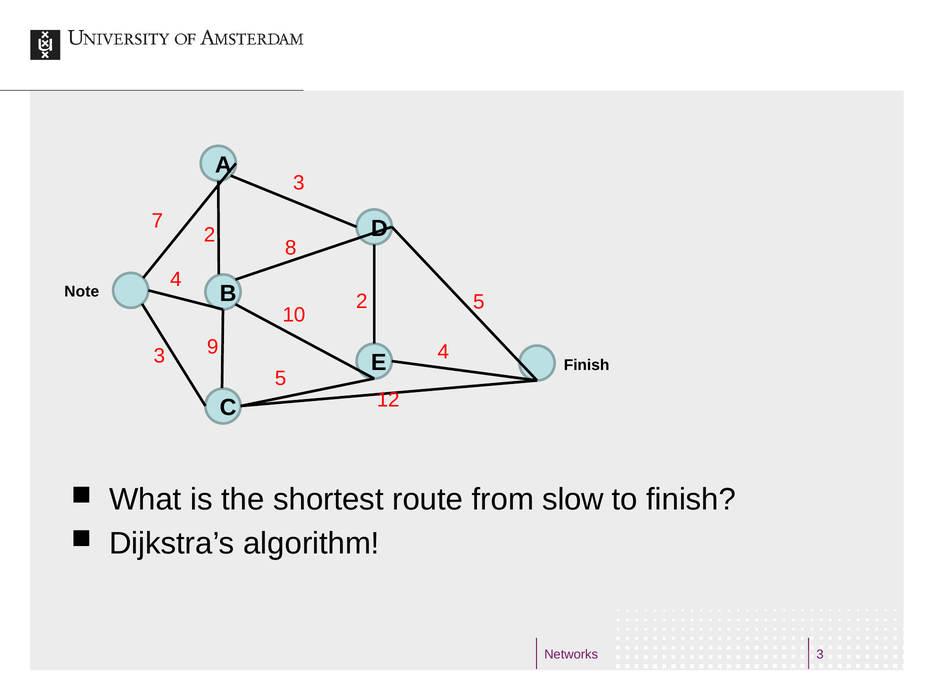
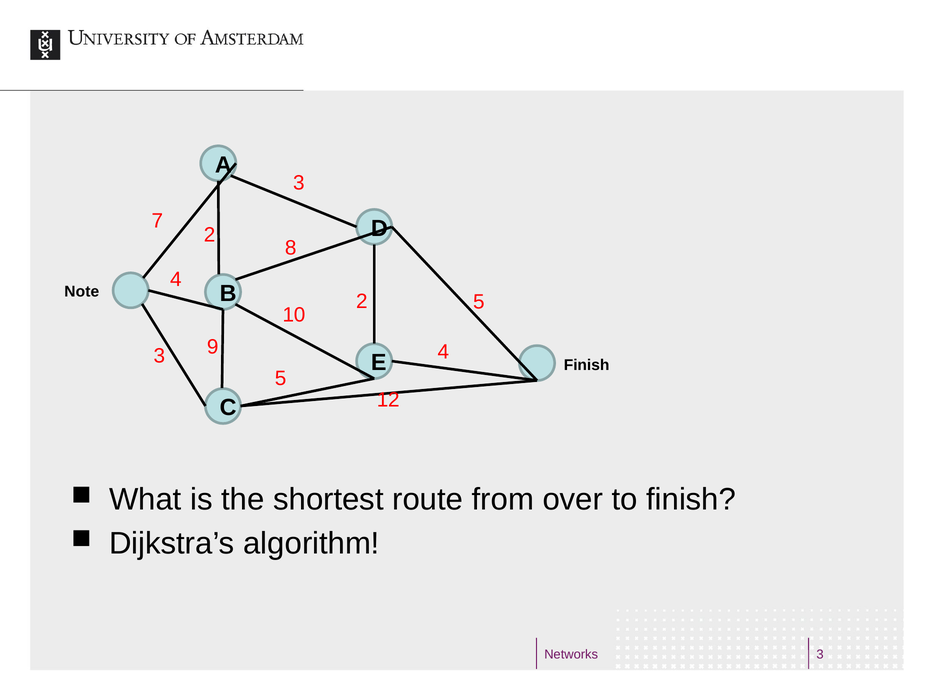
slow: slow -> over (573, 500)
